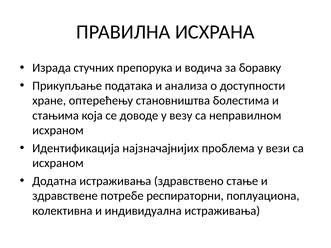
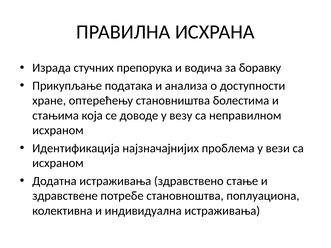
респираторни: респираторни -> становноштва (185, 196)
